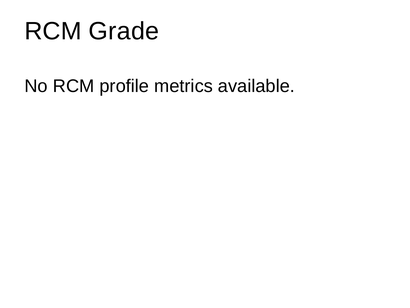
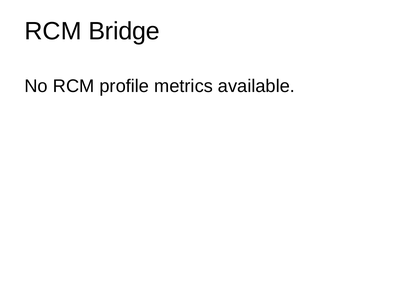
Grade: Grade -> Bridge (124, 31)
